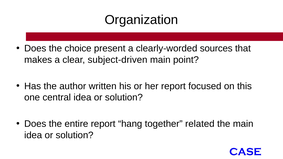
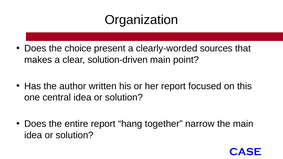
subject-driven: subject-driven -> solution-driven (118, 60)
related: related -> narrow (200, 124)
